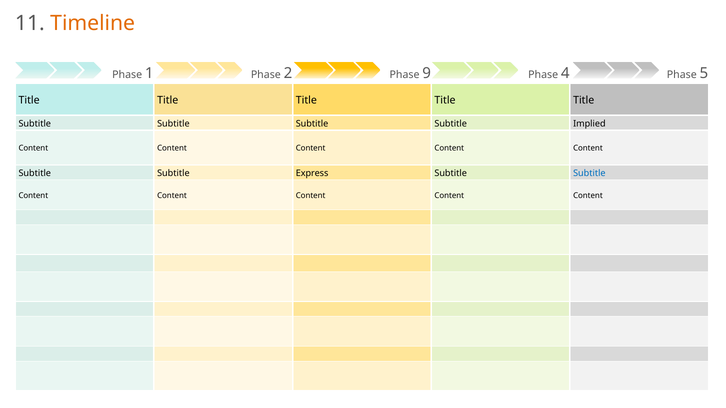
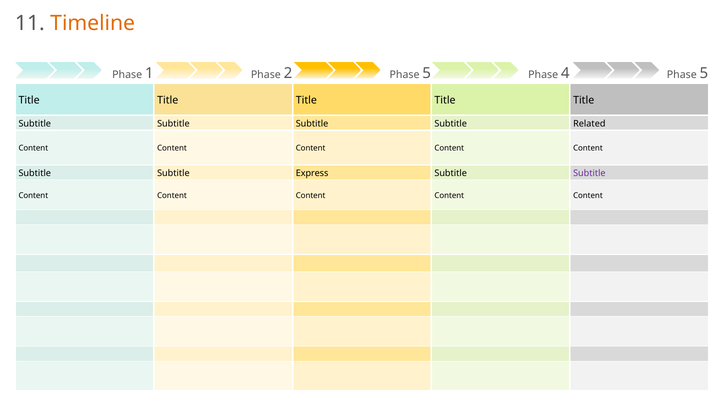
2 Phase 9: 9 -> 5 (427, 74)
Implied: Implied -> Related (589, 124)
Subtitle colour: blue -> purple (589, 173)
